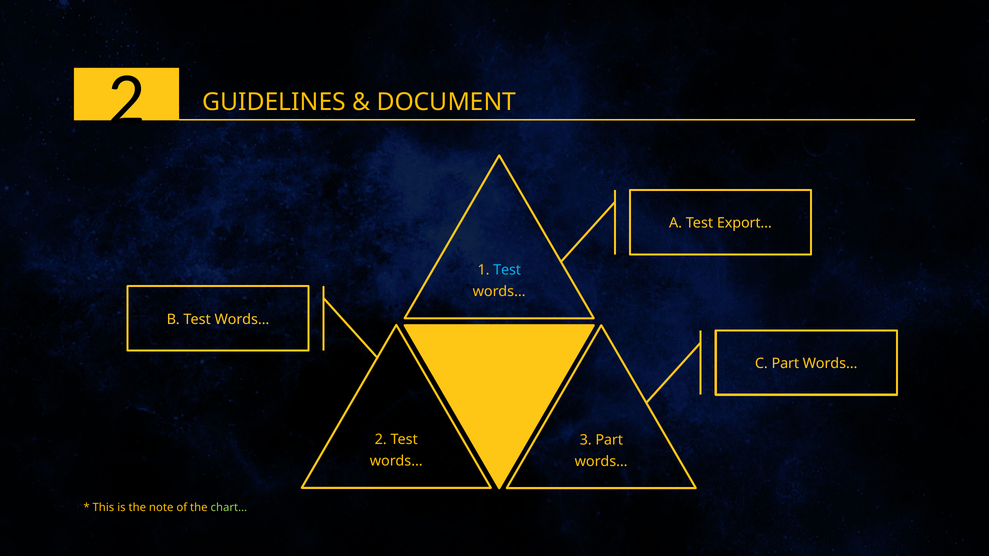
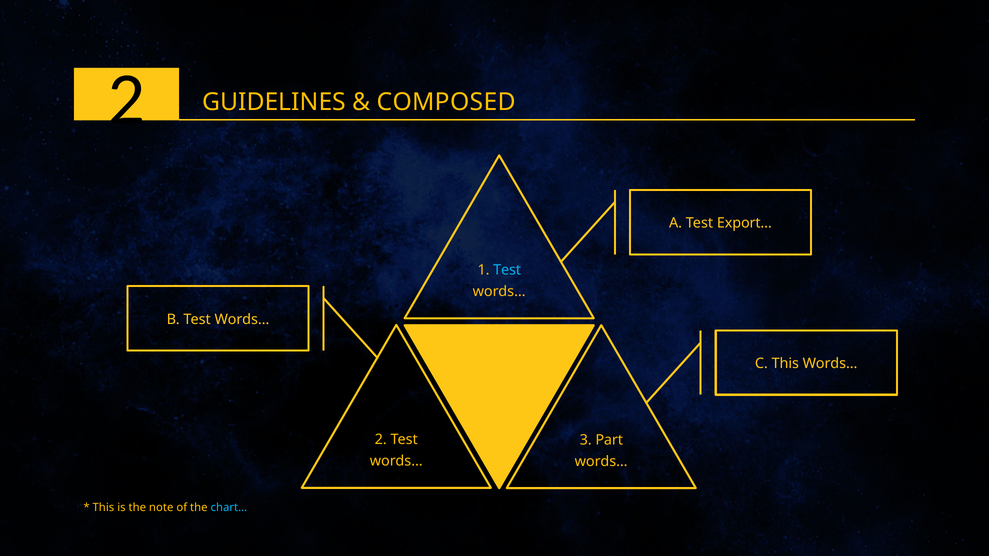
DOCUMENT: DOCUMENT -> COMPOSED (446, 102)
C Part: Part -> This (785, 364)
chart… colour: light green -> light blue (229, 508)
